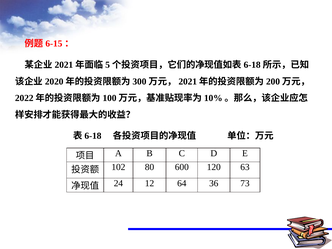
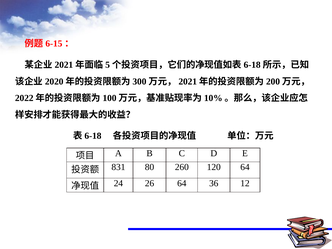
102: 102 -> 831 (118, 167)
600: 600 -> 260 (182, 167)
120 63: 63 -> 64 (245, 167)
12: 12 -> 26 (150, 183)
73: 73 -> 12 (245, 183)
